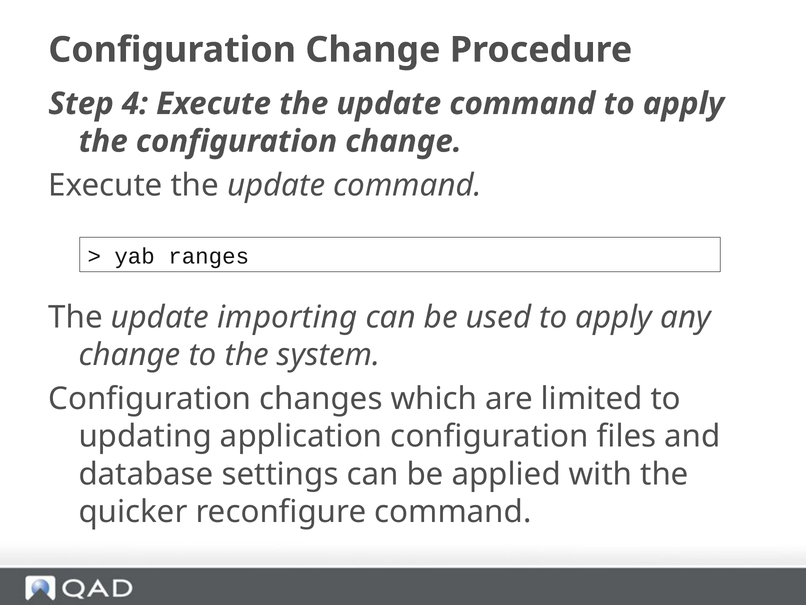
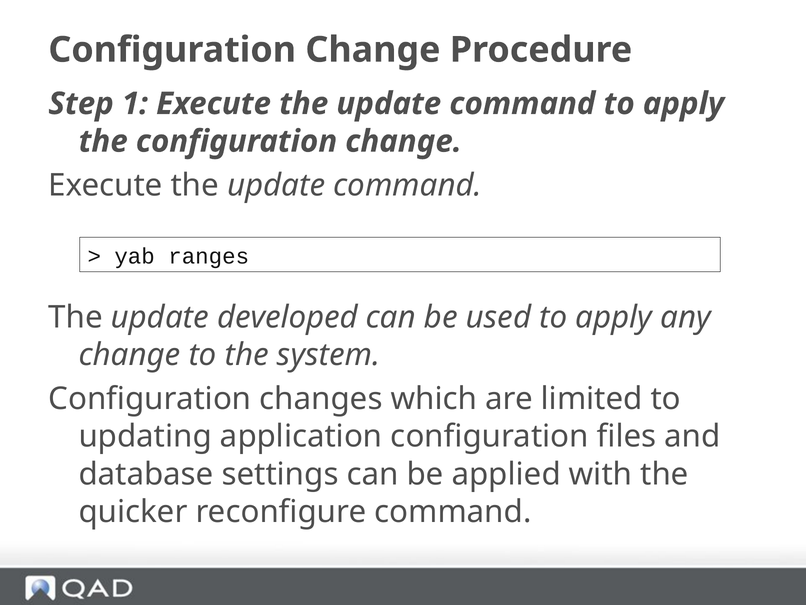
4: 4 -> 1 (135, 104)
importing: importing -> developed (287, 317)
